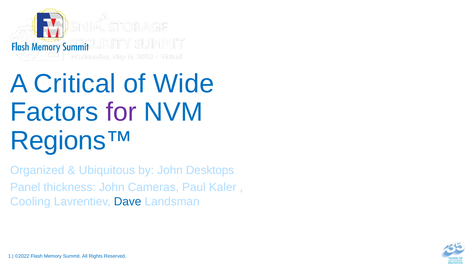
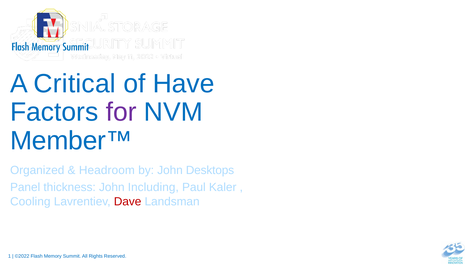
Wide: Wide -> Have (184, 84)
Regions™: Regions™ -> Member™ (71, 141)
Ubiquitous: Ubiquitous -> Headroom (107, 170)
Cameras: Cameras -> Including (153, 187)
Dave colour: blue -> red (128, 201)
